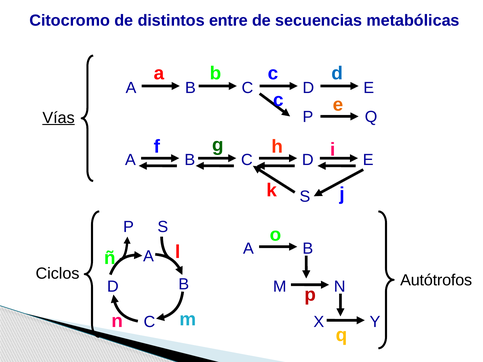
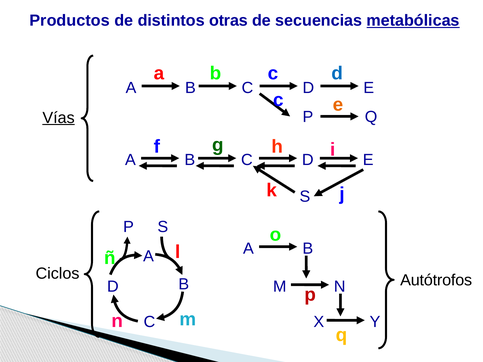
Citocromo: Citocromo -> Productos (70, 21)
entre: entre -> otras (228, 21)
metabólicas underline: none -> present (413, 21)
